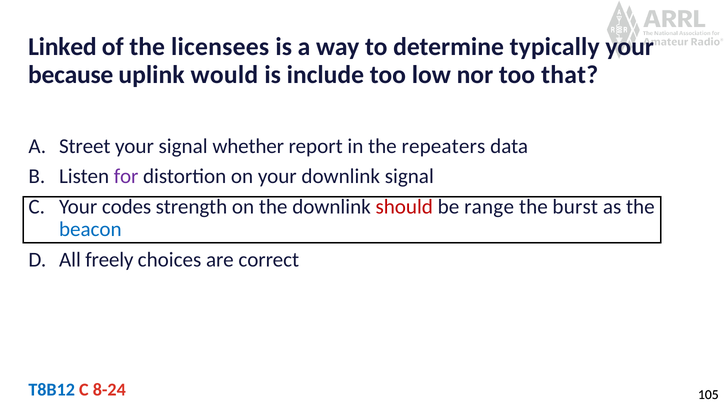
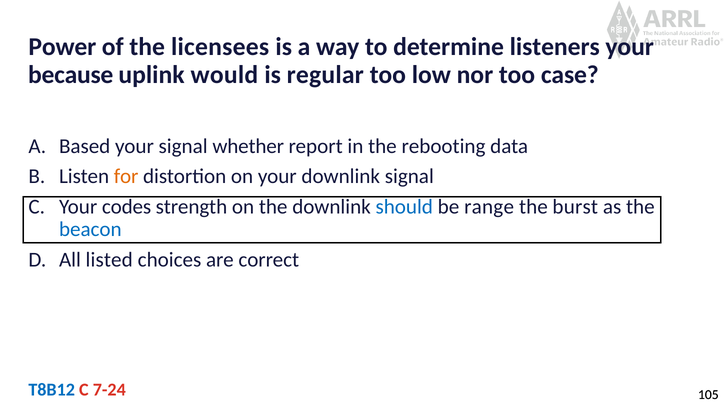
Linked: Linked -> Power (62, 47)
typically: typically -> listeners (555, 47)
include: include -> regular (325, 75)
that: that -> case (570, 75)
Street: Street -> Based (85, 146)
repeaters: repeaters -> rebooting (443, 146)
for colour: purple -> orange (126, 177)
should colour: red -> blue (404, 207)
freely: freely -> listed (109, 260)
8-24: 8-24 -> 7-24 (109, 390)
